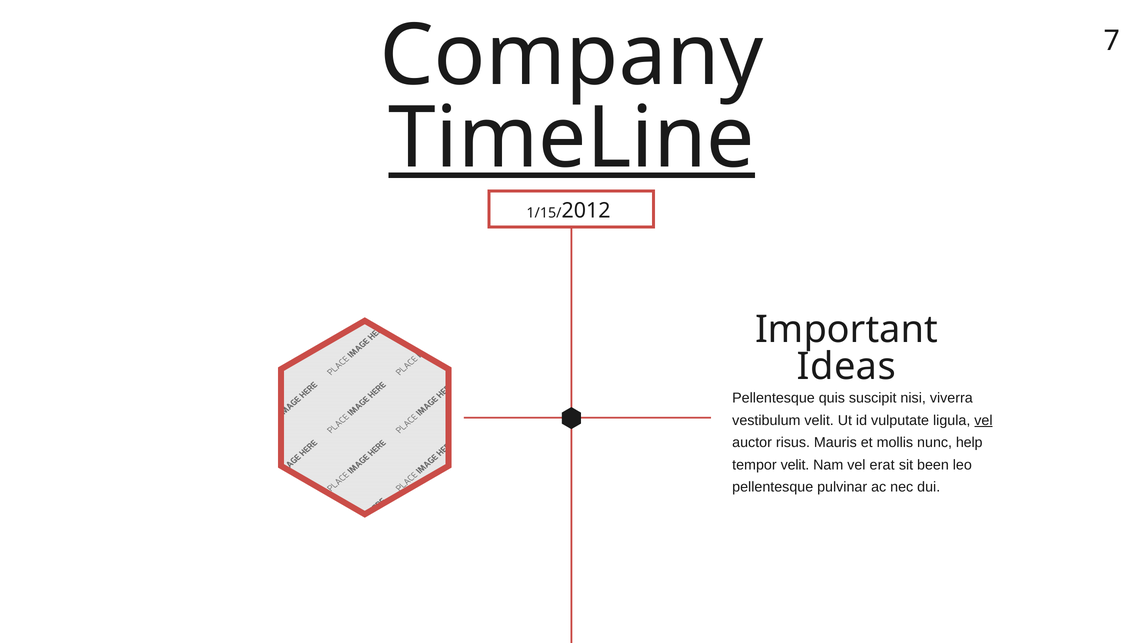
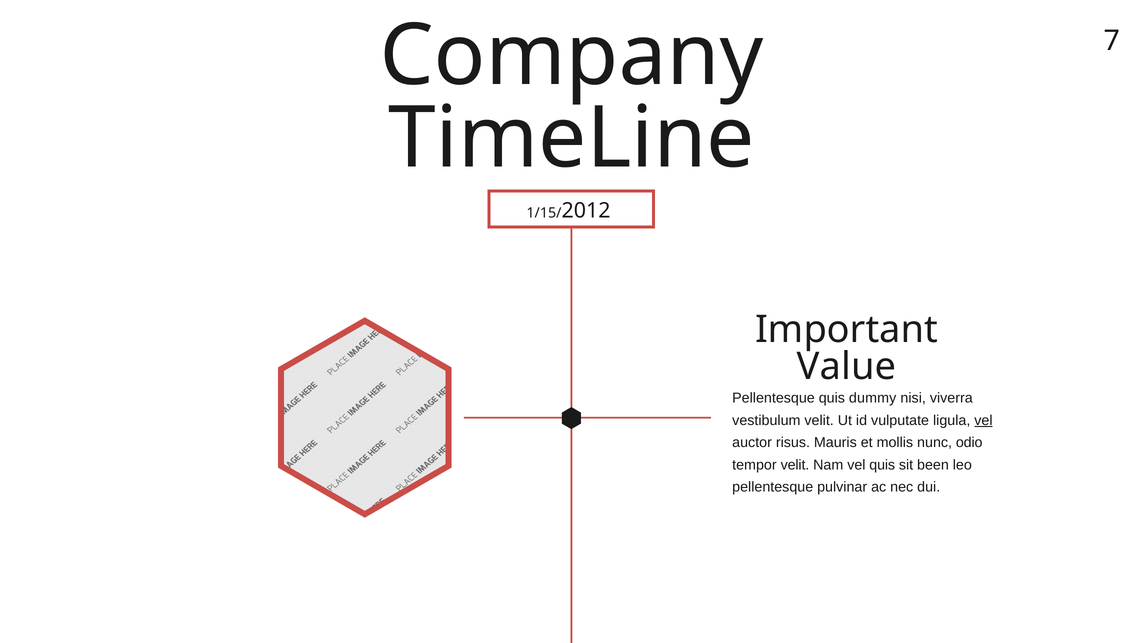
TimeLine underline: present -> none (572, 138)
Ideas: Ideas -> Value (847, 366)
suscipit: suscipit -> dummy (873, 398)
help: help -> odio (969, 443)
vel erat: erat -> quis (882, 465)
